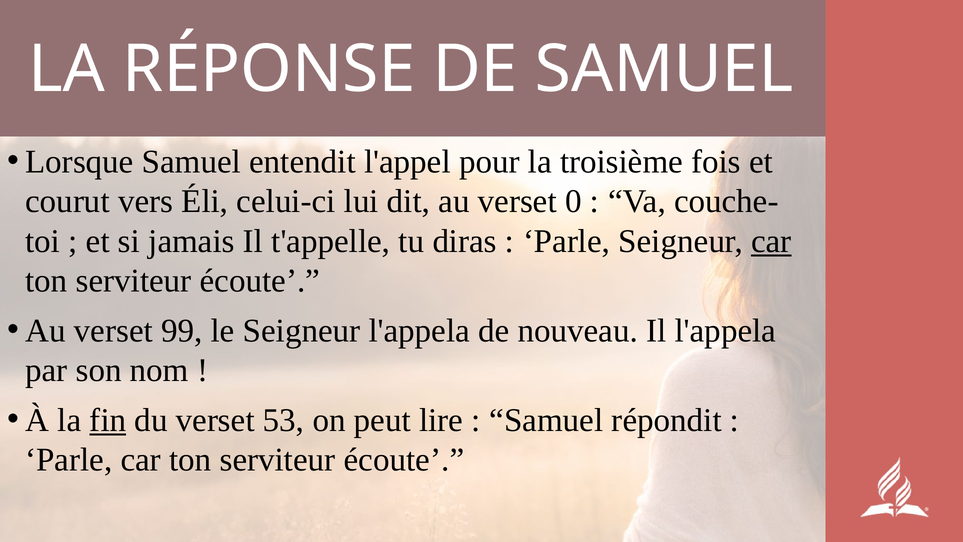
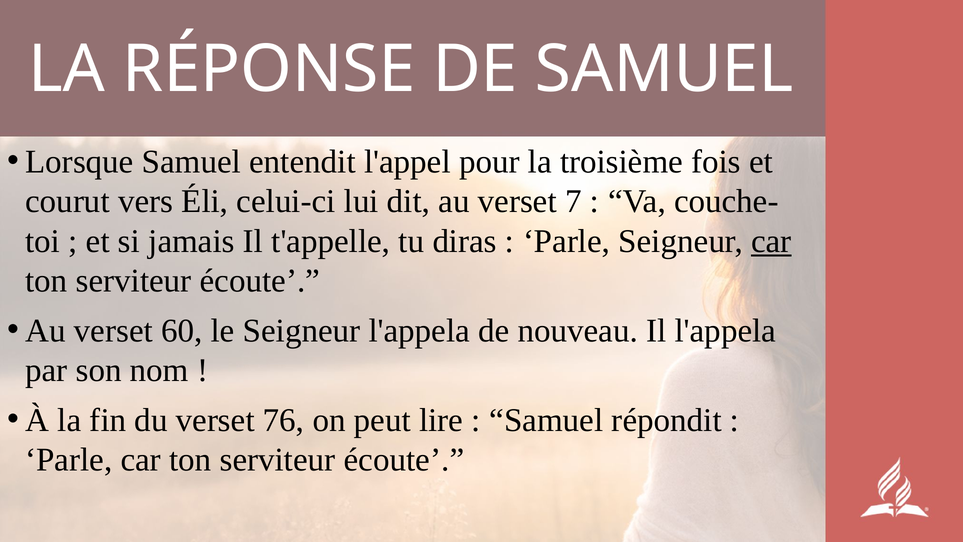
0: 0 -> 7 (573, 201)
99: 99 -> 60 (182, 331)
fin underline: present -> none (108, 420)
53: 53 -> 76 (284, 420)
